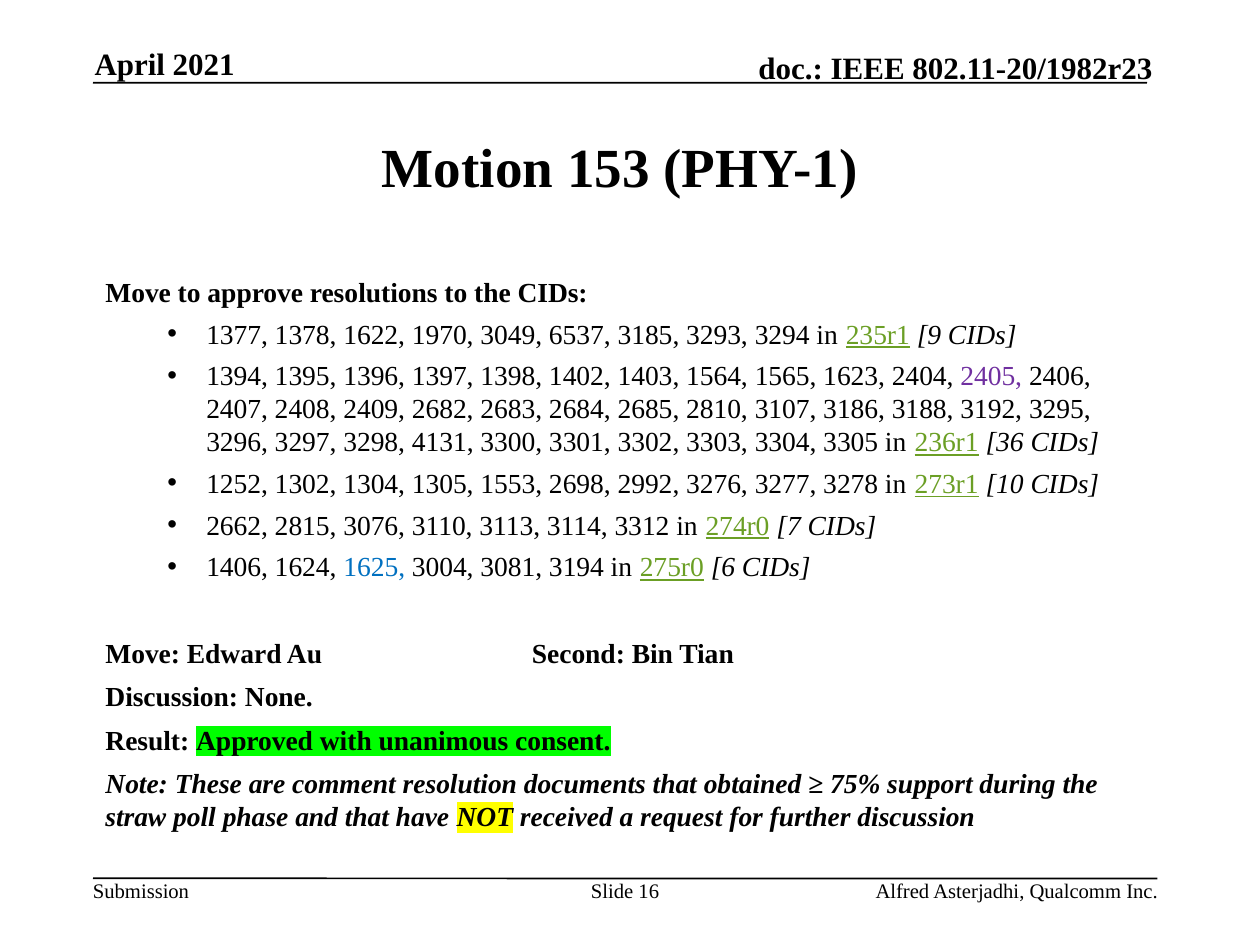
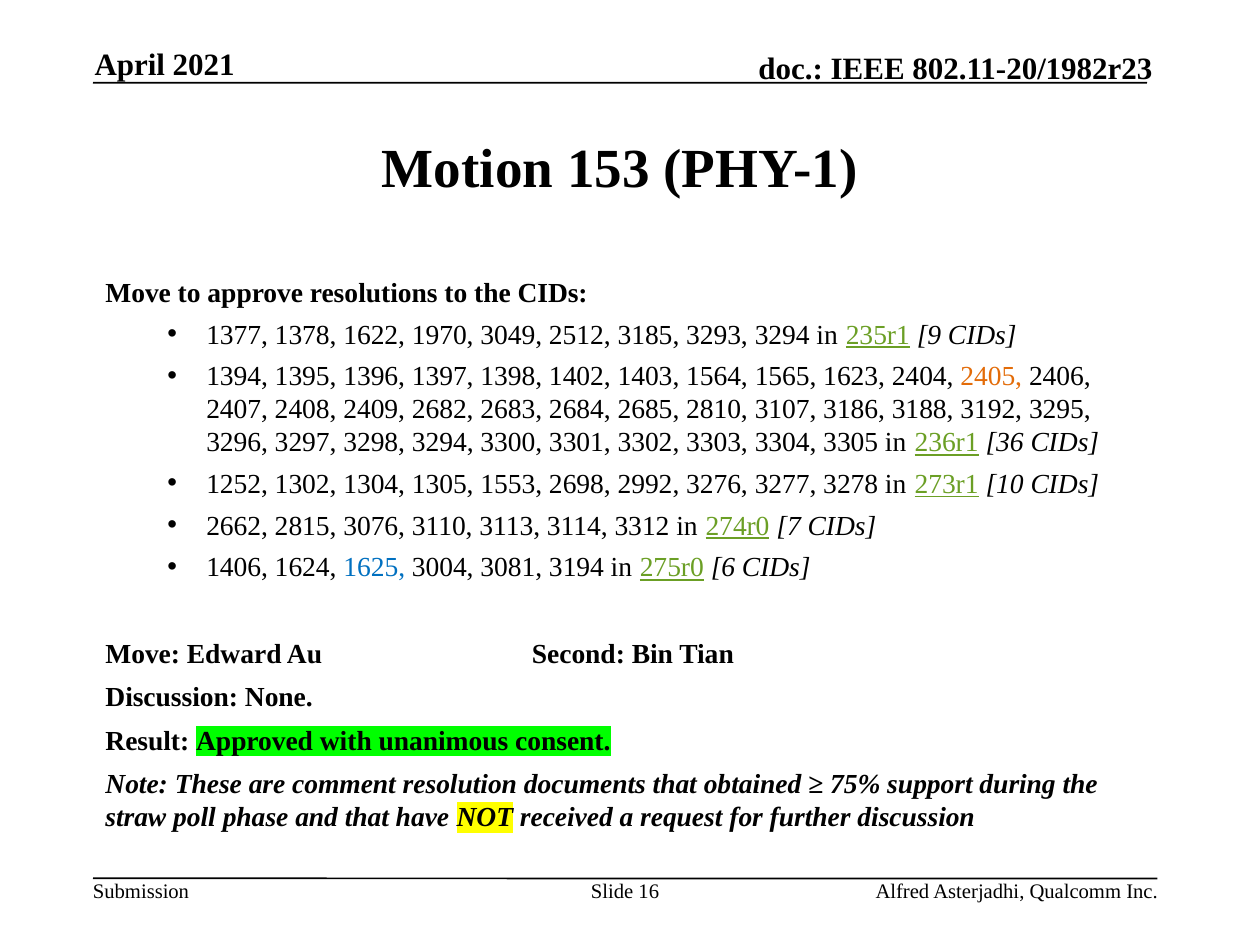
6537: 6537 -> 2512 (580, 335)
2405 colour: purple -> orange (991, 377)
3298 4131: 4131 -> 3294 (443, 443)
